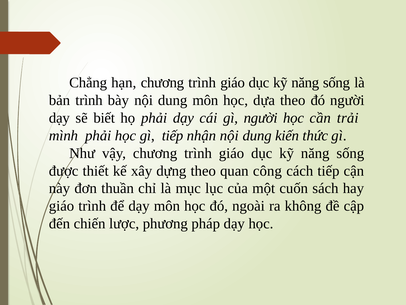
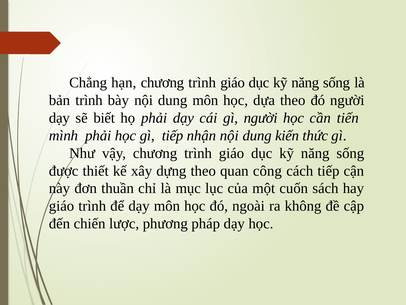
trải: trải -> tiến (348, 118)
